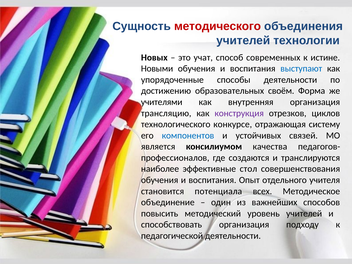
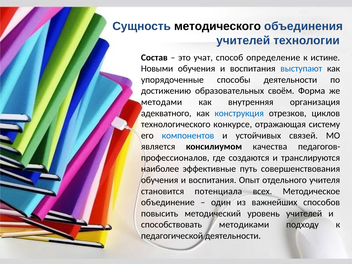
методического colour: red -> black (218, 26)
Новых: Новых -> Состав (154, 57)
современных: современных -> определение (273, 57)
учителями: учителями -> методами (162, 102)
трансляцию: трансляцию -> адекватного (166, 113)
конструкция colour: purple -> blue (239, 113)
стол: стол -> путь (248, 169)
способствовать организация: организация -> методиками (244, 225)
